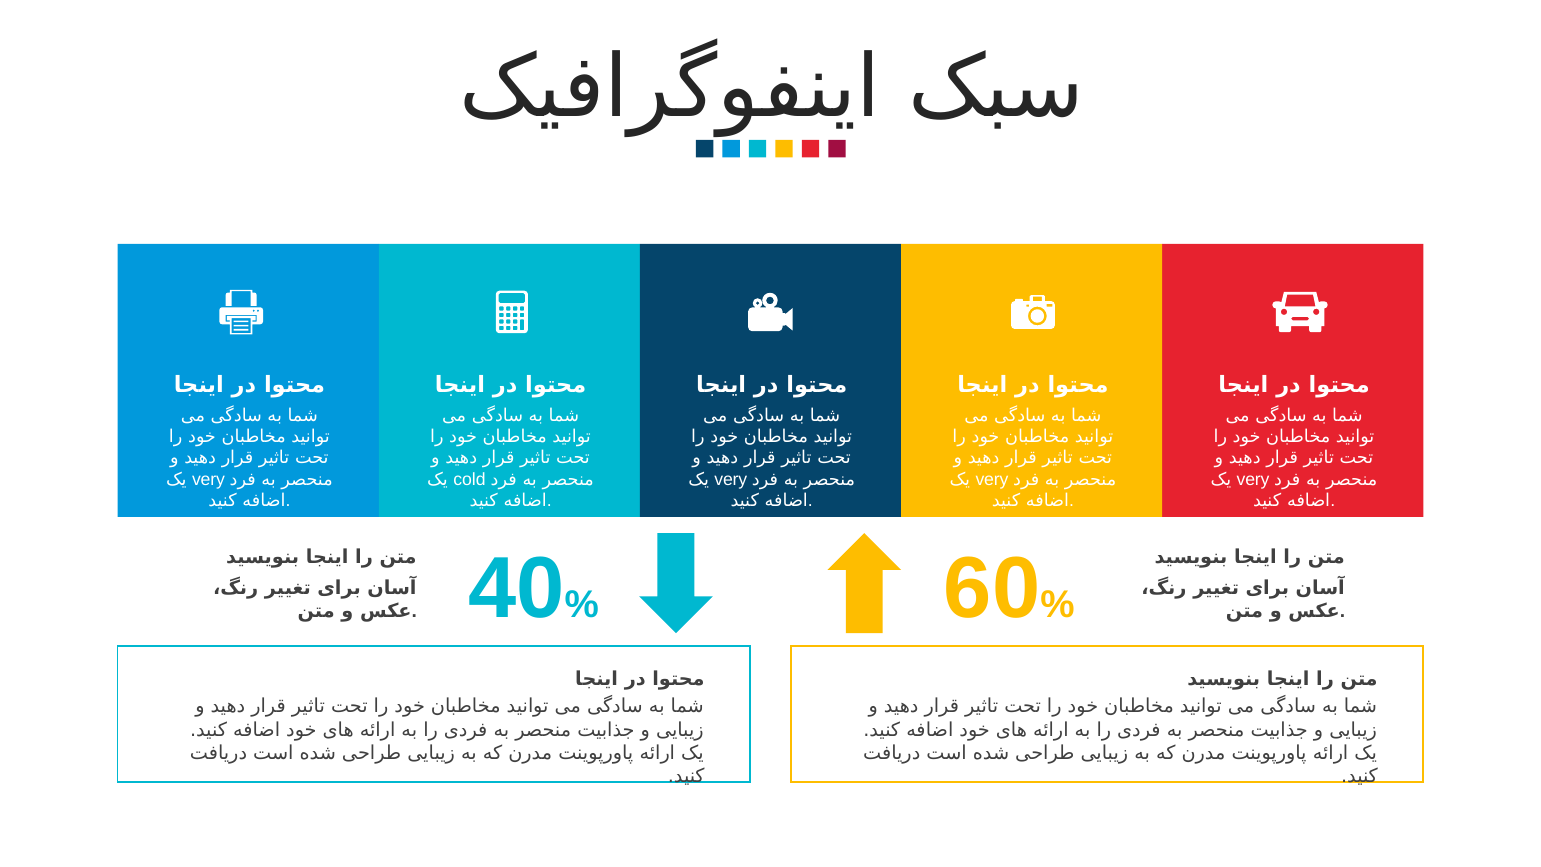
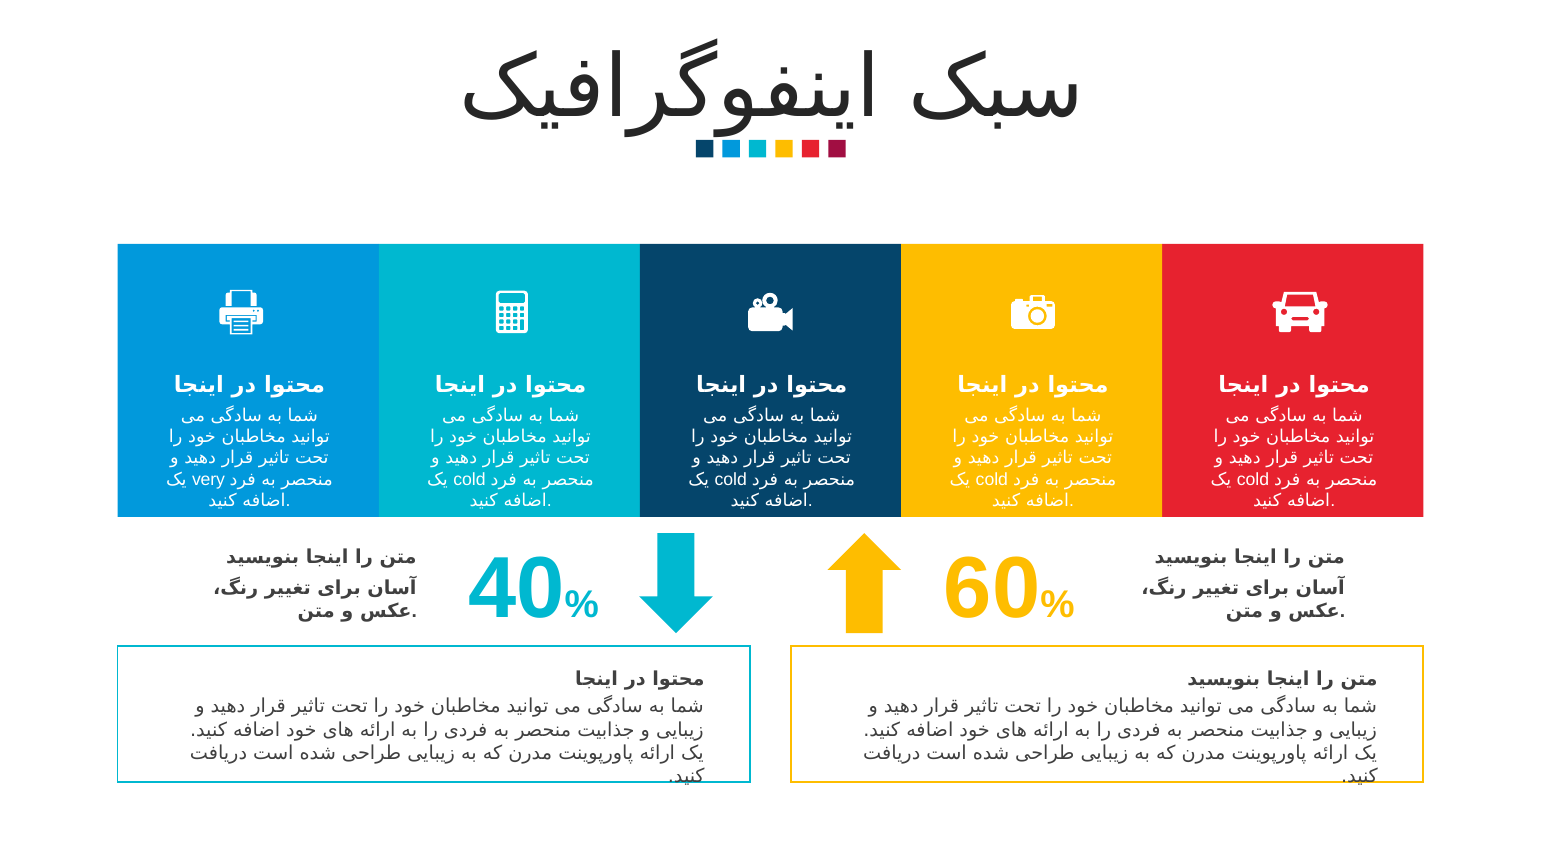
very: very -> cold (731, 479)
very: very -> cold (992, 479)
very: very -> cold (1253, 479)
